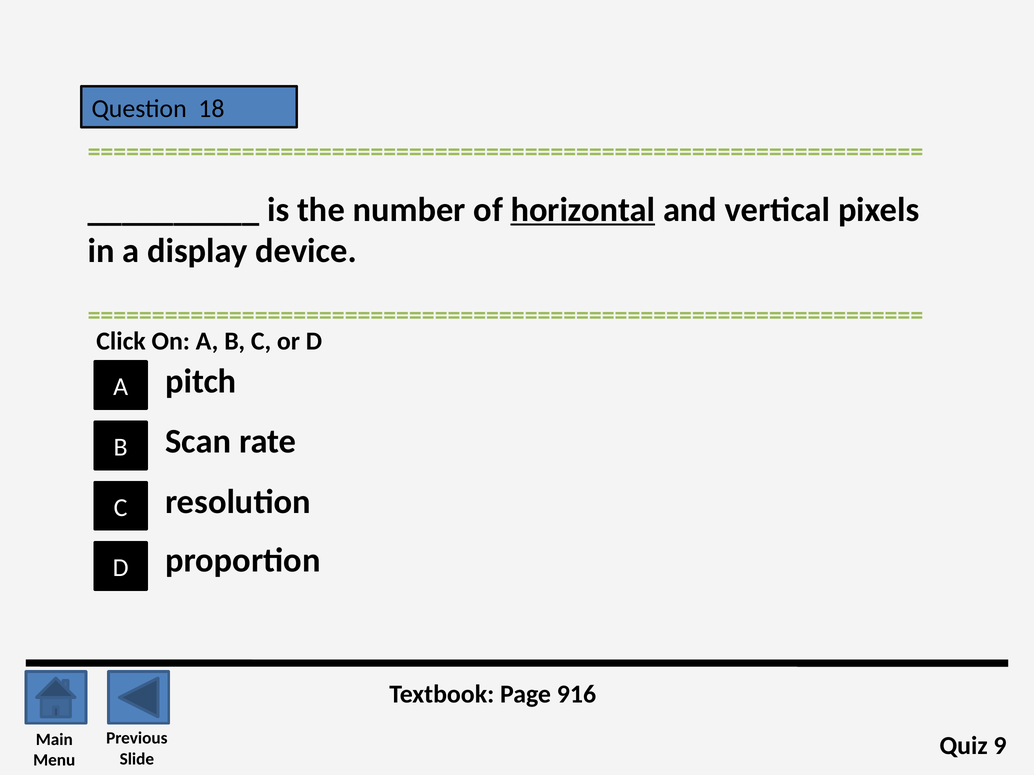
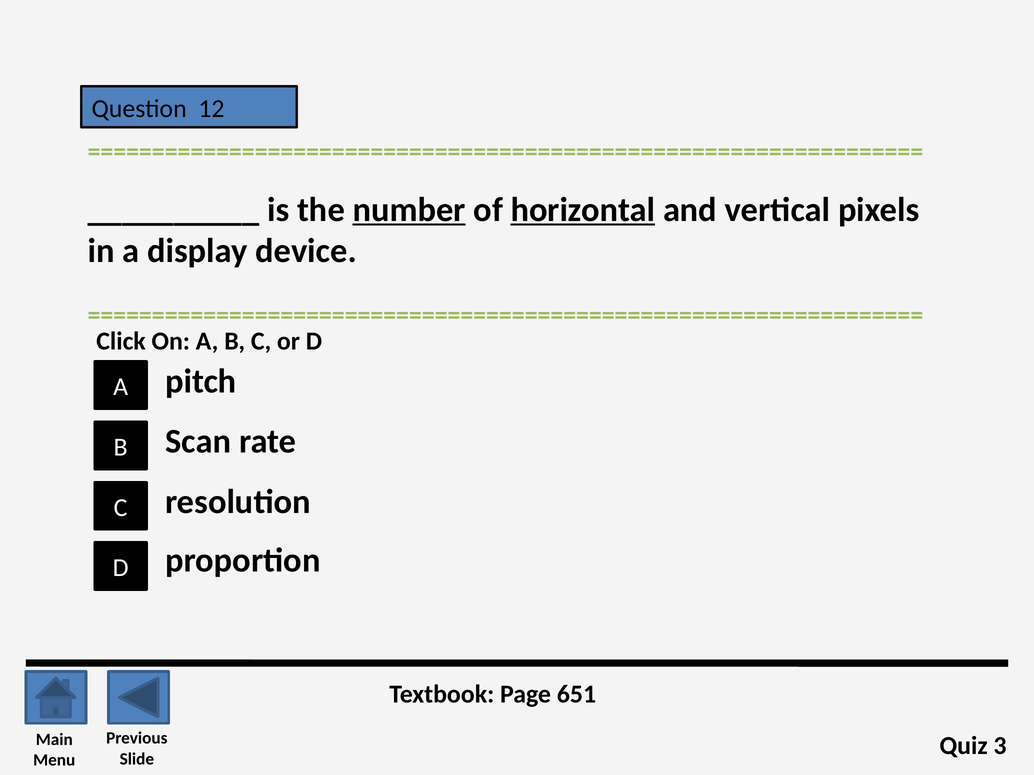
18: 18 -> 12 (211, 109)
number underline: none -> present (409, 210)
916: 916 -> 651 (576, 694)
9: 9 -> 3 (1000, 746)
